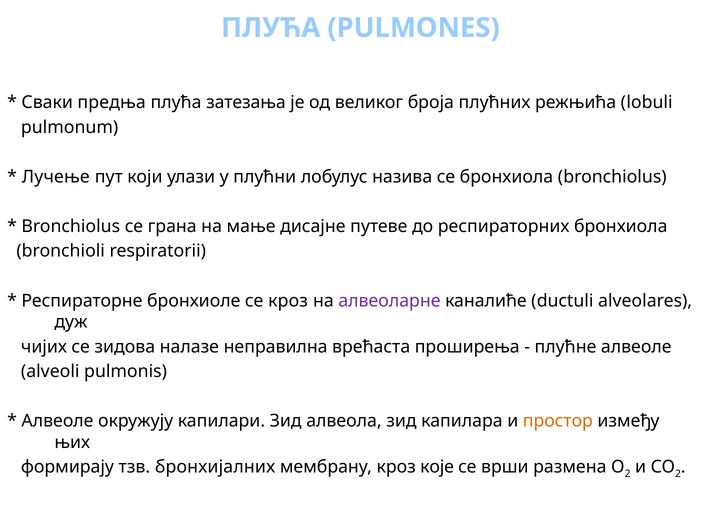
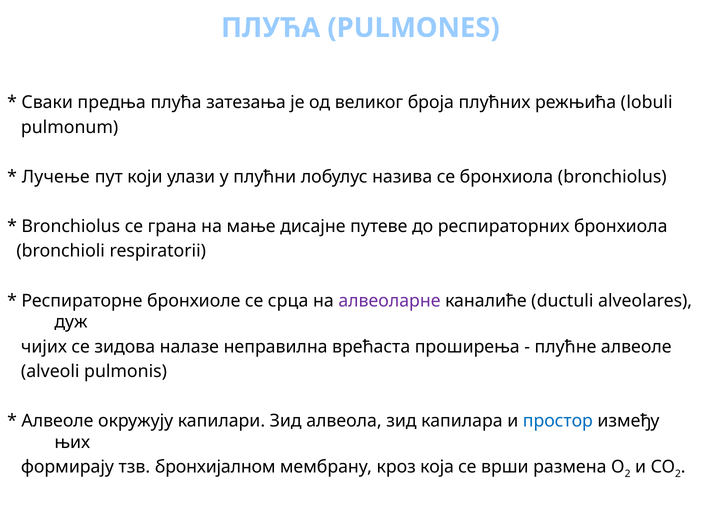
се кроз: кроз -> срца (288, 301)
простор colour: orange -> blue (558, 421)
бронхијалних: бронхијалних -> бронхијалном (215, 467)
које: које -> која (437, 467)
